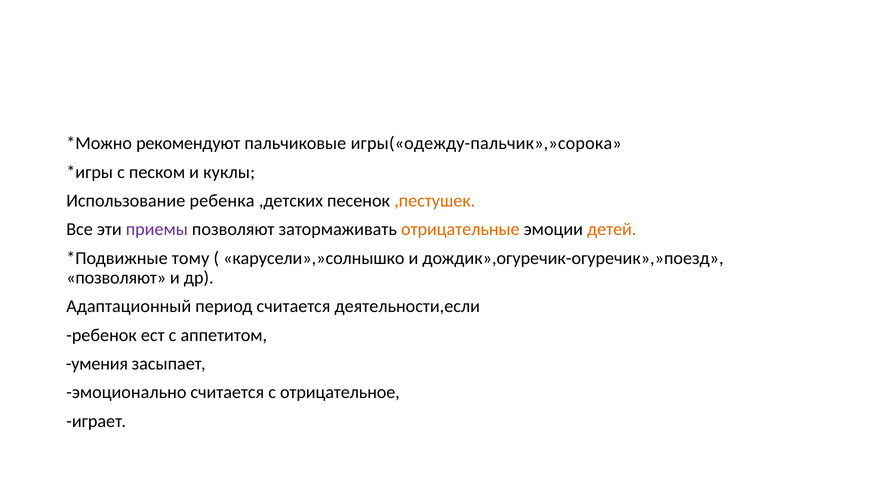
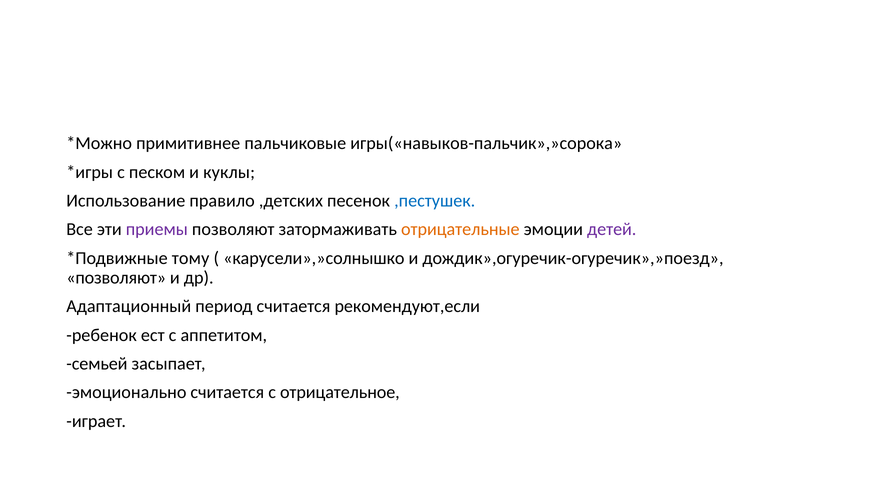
рекомендуют: рекомендуют -> примитивнее (188, 143)
игры(«одежду-пальчик»,»сорока: игры(«одежду-пальчик»,»сорока -> игры(«навыков-пальчик»,»сорока (486, 143)
ребенка: ребенка -> правило (222, 201)
,пестушек colour: orange -> blue (435, 201)
детей colour: orange -> purple (612, 229)
деятельности,если: деятельности,если -> рекомендуют,если (407, 306)
умения: умения -> семьей (97, 363)
